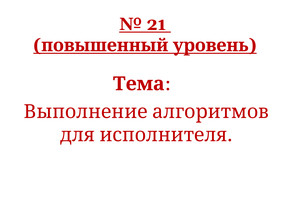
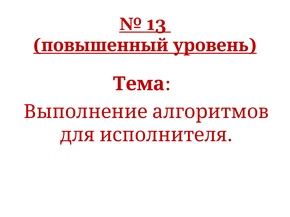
21: 21 -> 13 (156, 24)
